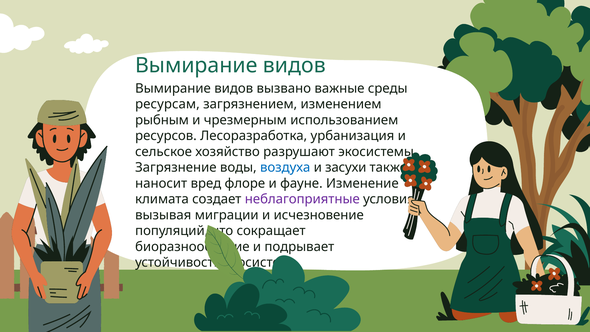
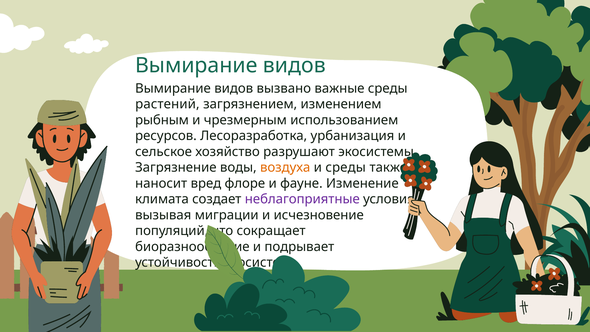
ресурсам: ресурсам -> растений (167, 104)
воздуха colour: blue -> orange (285, 168)
и засухи: засухи -> среды (346, 168)
